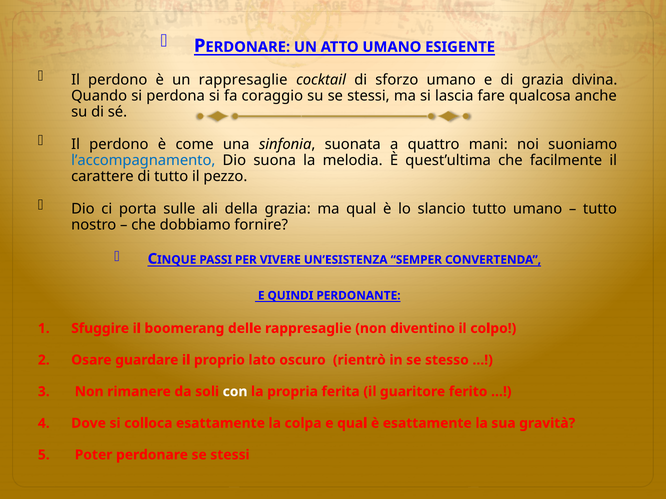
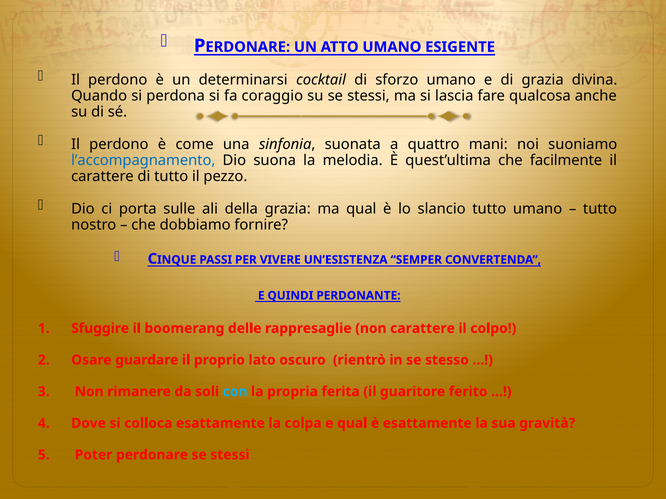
un rappresaglie: rappresaglie -> determinarsi (243, 80)
non diventino: diventino -> carattere (423, 329)
con colour: white -> light blue (235, 392)
